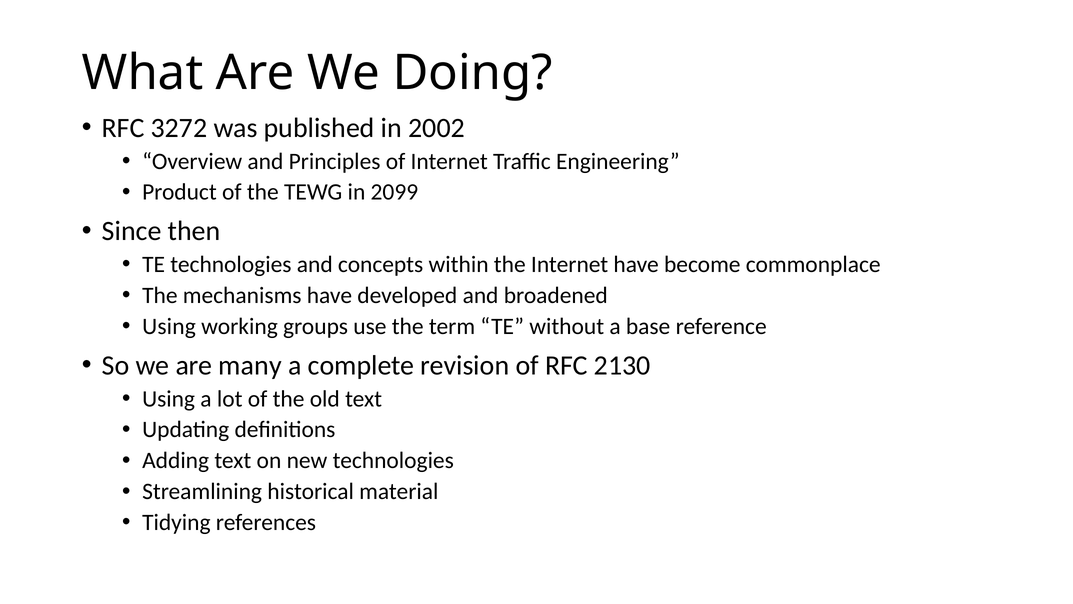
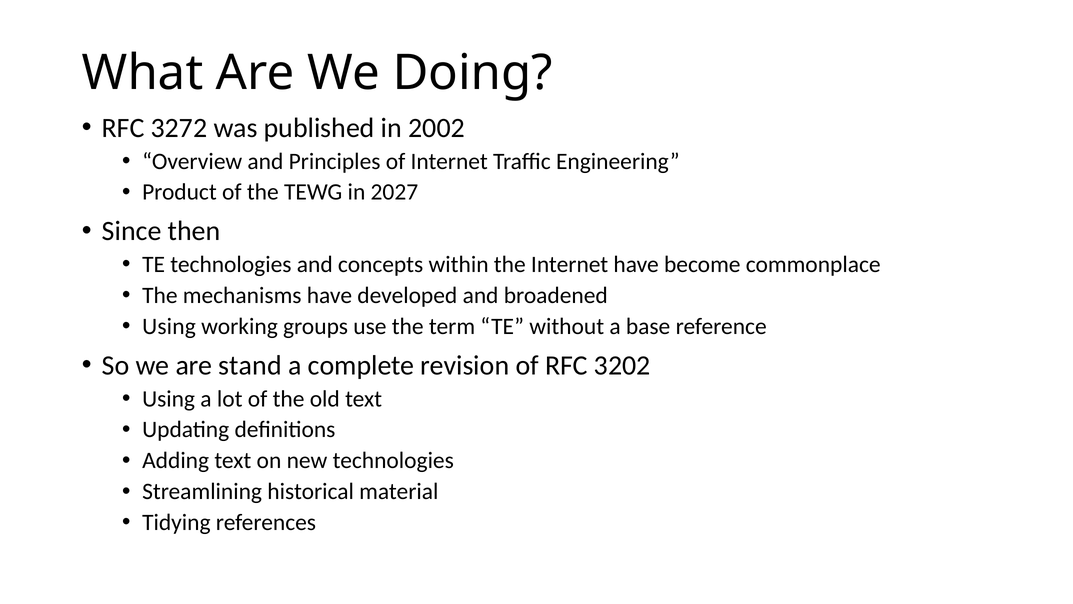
2099: 2099 -> 2027 (394, 192)
many: many -> stand (250, 365)
2130: 2130 -> 3202 (622, 365)
